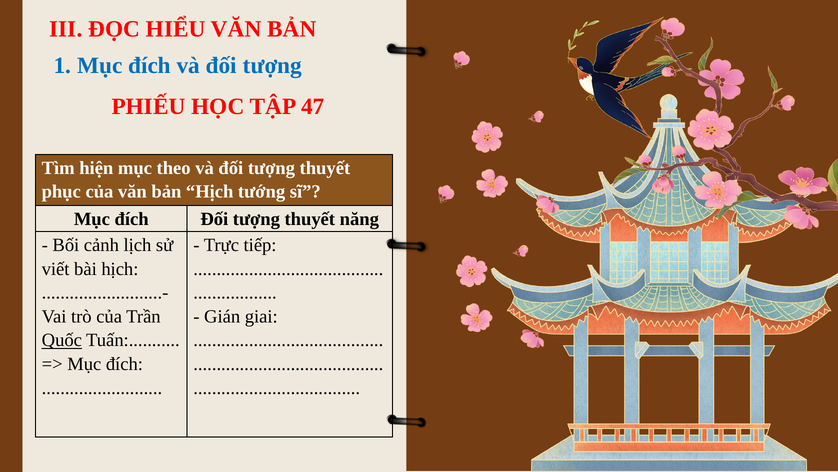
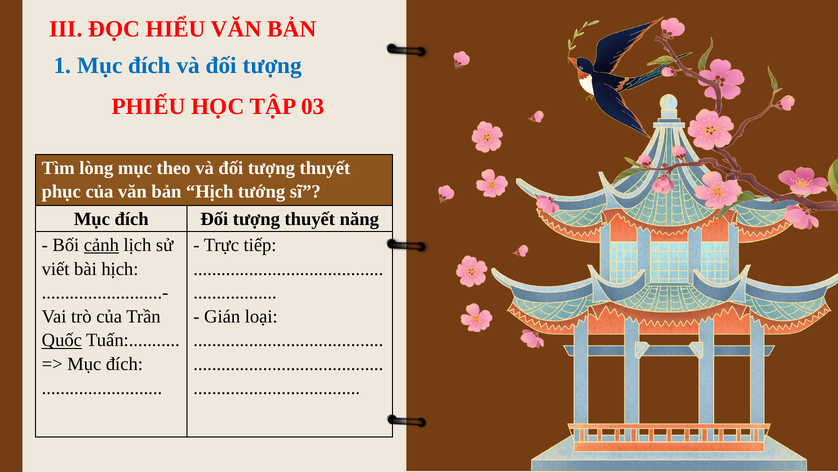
47: 47 -> 03 (313, 106)
hiện: hiện -> lòng (96, 168)
cảnh underline: none -> present (101, 245)
giai: giai -> loại (261, 316)
